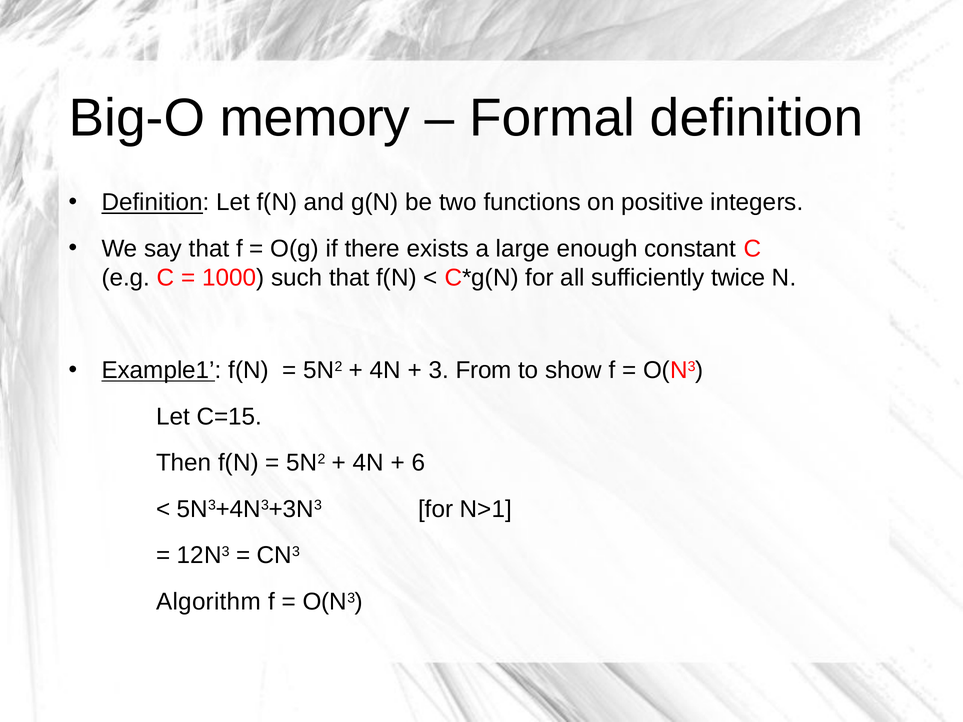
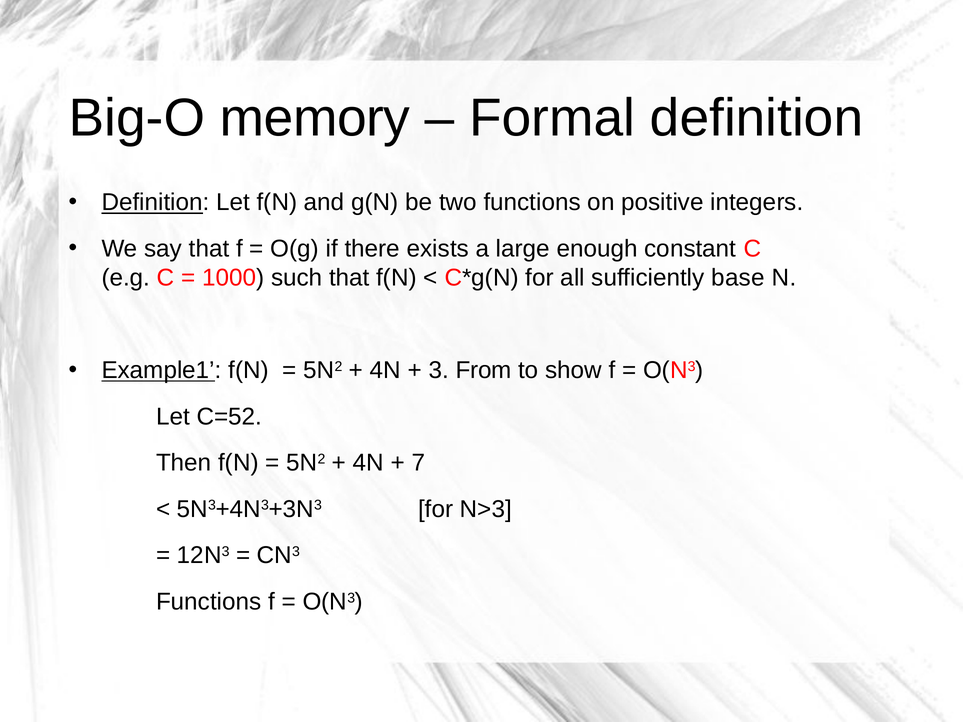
twice: twice -> base (738, 278)
C=15: C=15 -> C=52 (229, 417)
6: 6 -> 7 (418, 463)
N>1: N>1 -> N>3 (486, 509)
Algorithm: Algorithm -> Functions (209, 602)
